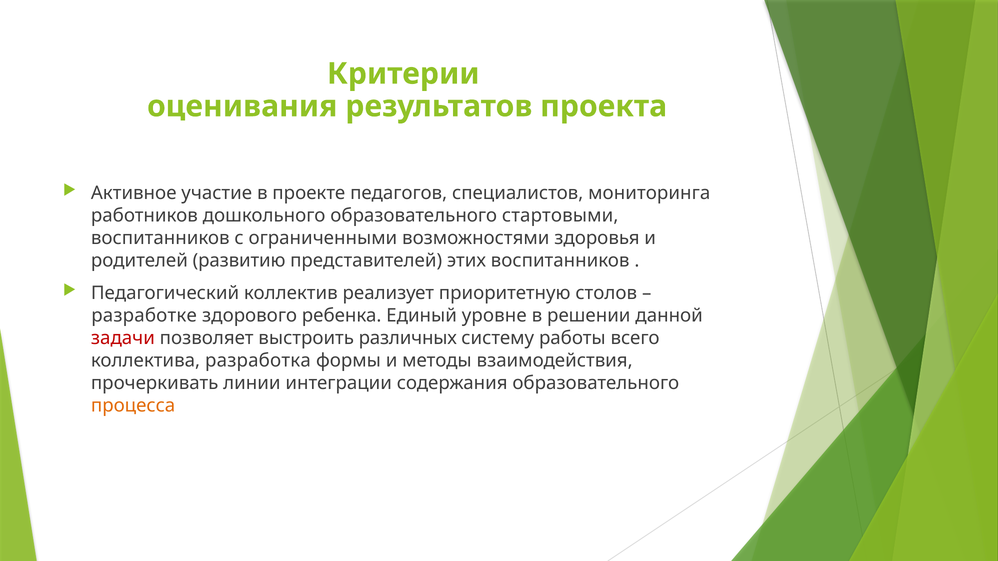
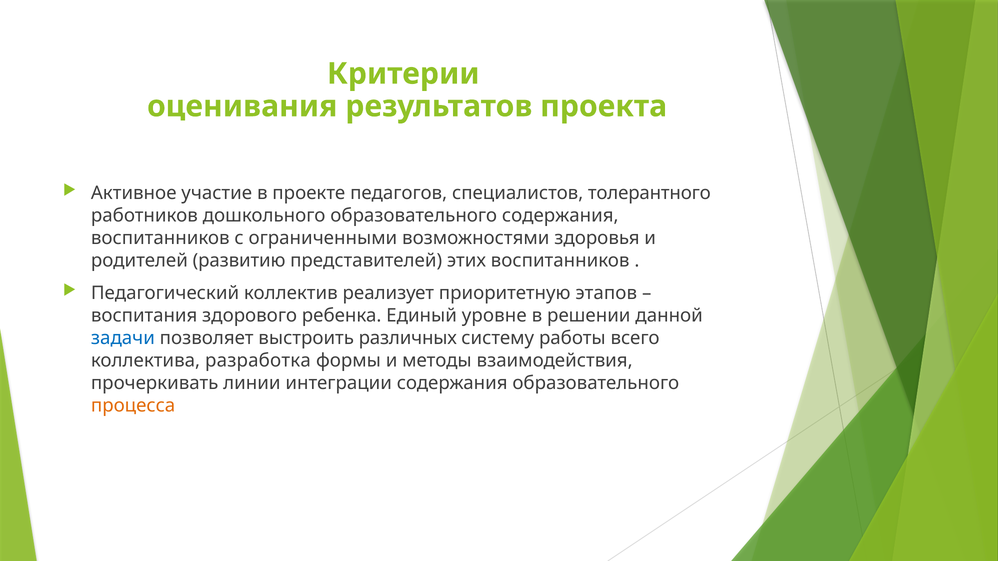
мониторинга: мониторинга -> толерантного (649, 193)
образовательного стартовыми: стартовыми -> содержания (560, 216)
столов: столов -> этапов (606, 293)
разработке: разработке -> воспитания (144, 316)
задачи colour: red -> blue (123, 338)
